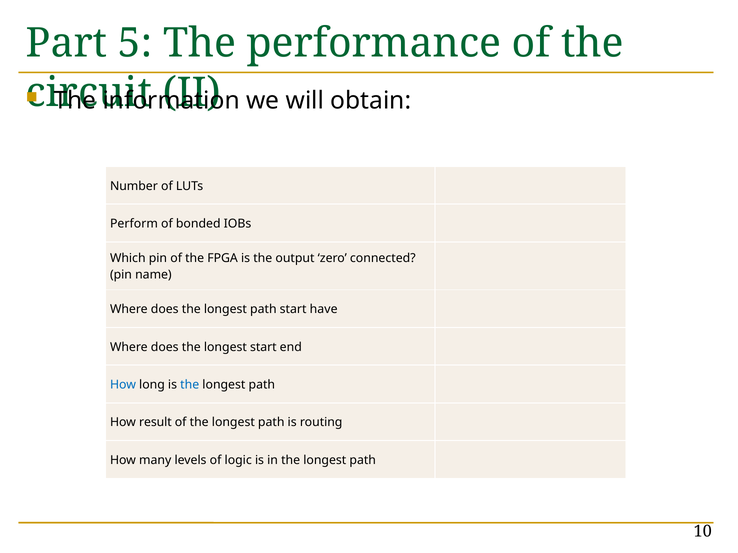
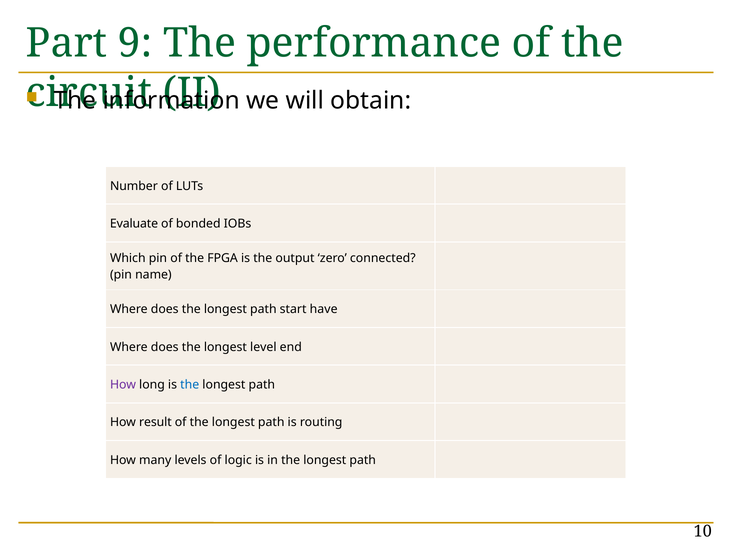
5: 5 -> 9 (135, 43)
Perform: Perform -> Evaluate (134, 224)
longest start: start -> level (263, 347)
How colour: blue -> purple (123, 385)
